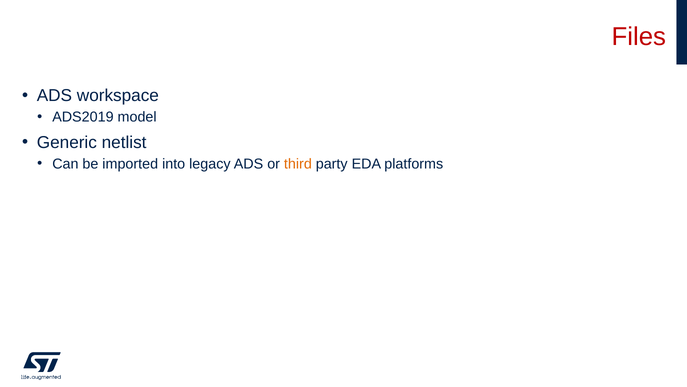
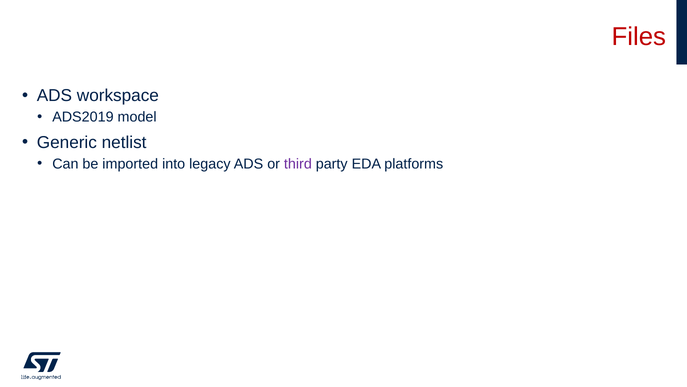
third colour: orange -> purple (298, 164)
